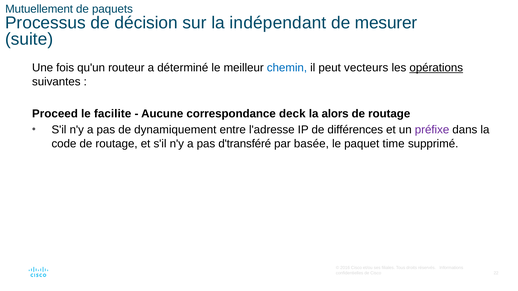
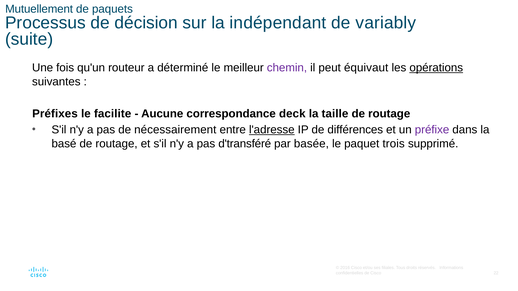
mesurer: mesurer -> variably (386, 23)
chemin colour: blue -> purple (287, 68)
vecteurs: vecteurs -> équivaut (366, 68)
Proceed: Proceed -> Préfixes (55, 114)
alors: alors -> taille (335, 114)
dynamiquement: dynamiquement -> nécessairement (175, 130)
l'adresse underline: none -> present (272, 130)
code: code -> basé (64, 144)
time: time -> trois (394, 144)
